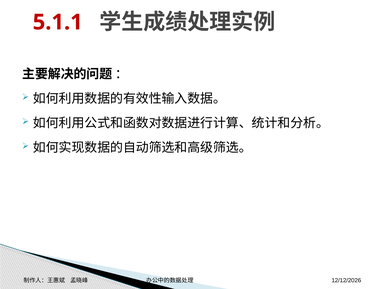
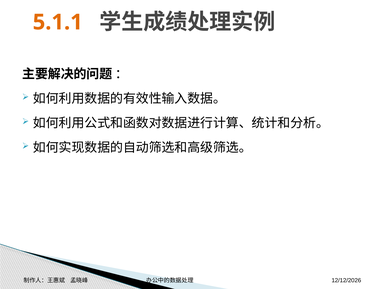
5.1.1 colour: red -> orange (58, 22)
